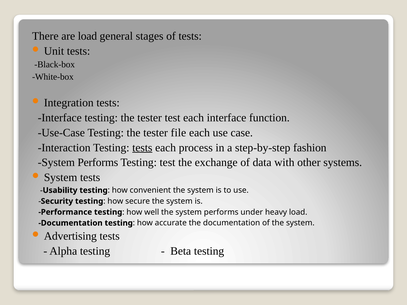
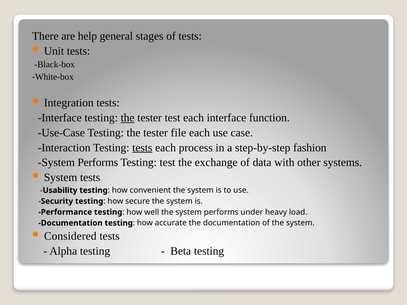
are load: load -> help (87, 36)
the underline: none -> present (128, 118)
Advertising: Advertising -> Considered (70, 236)
